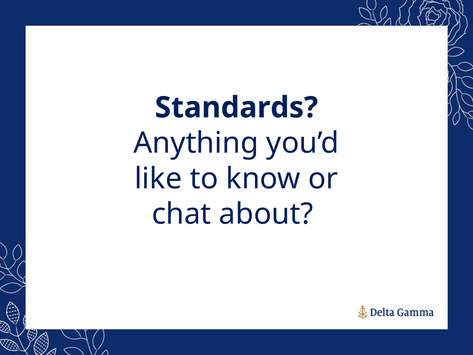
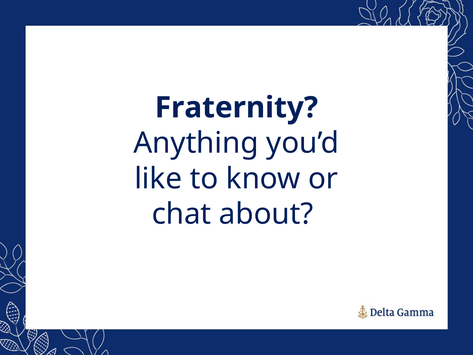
Standards: Standards -> Fraternity (236, 108)
